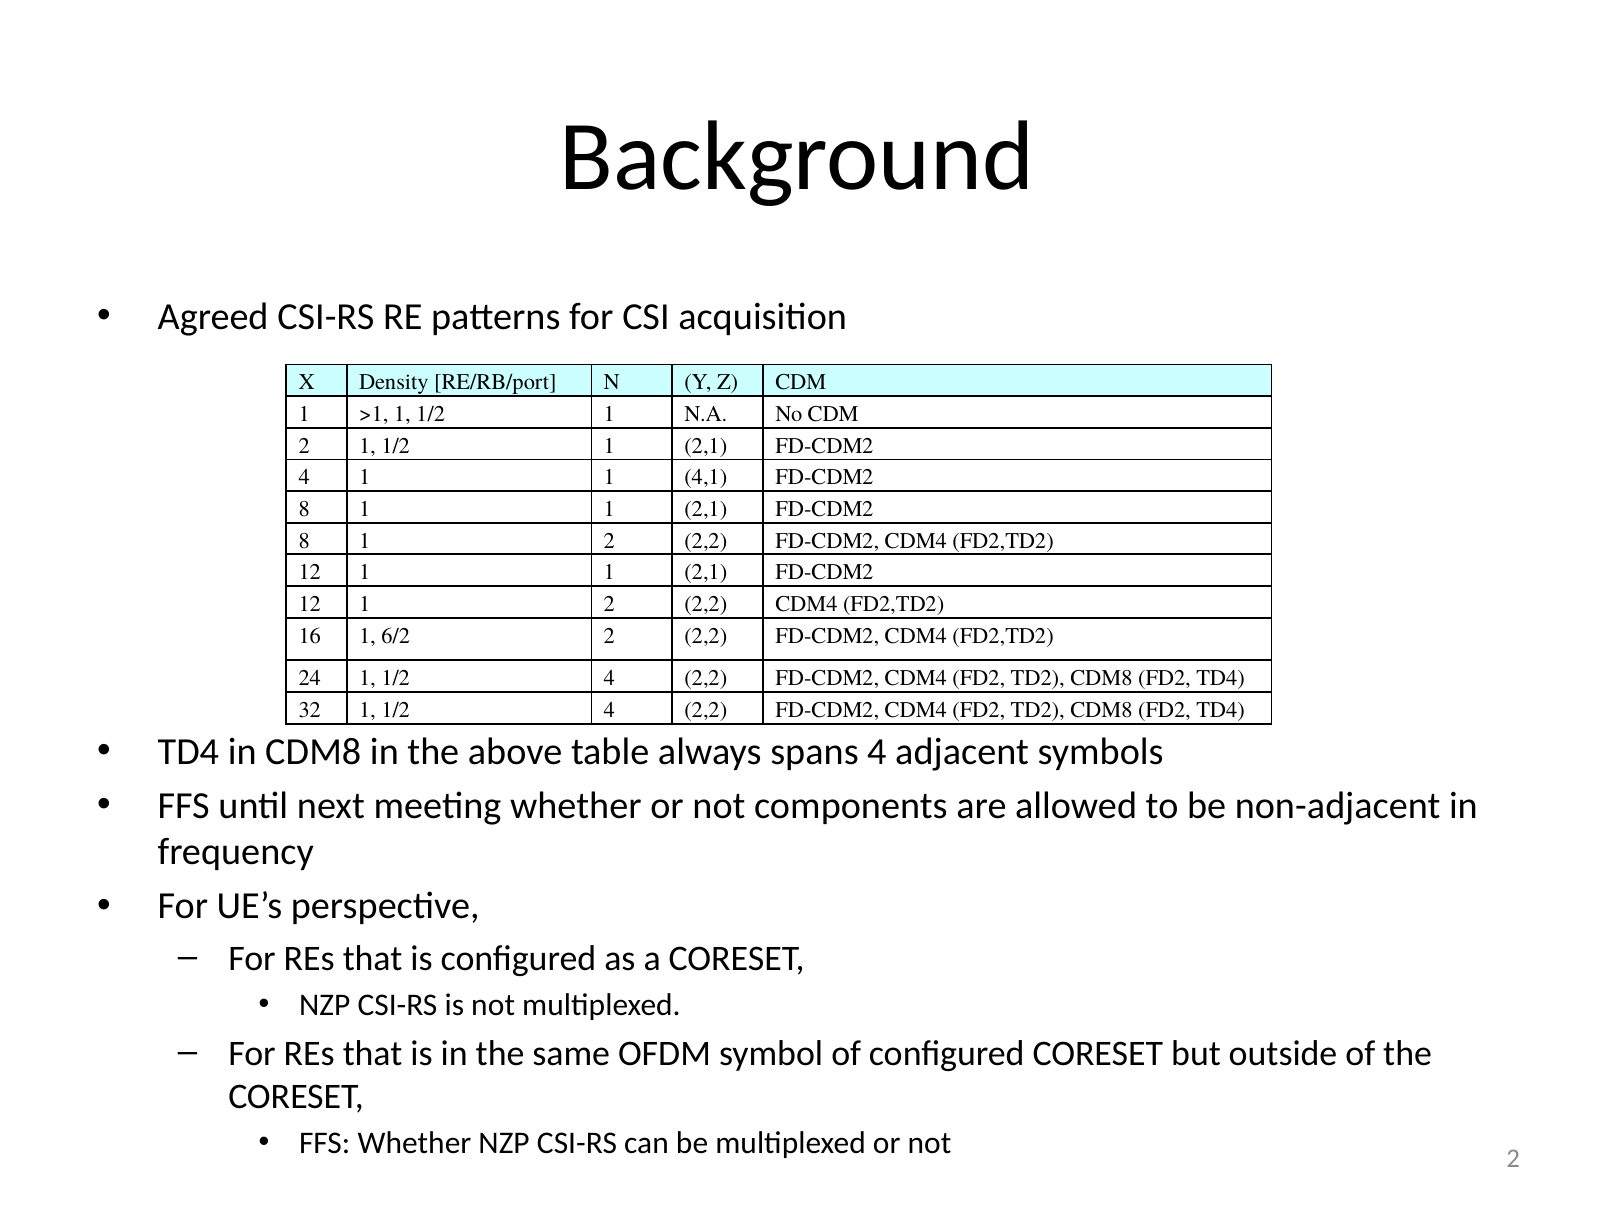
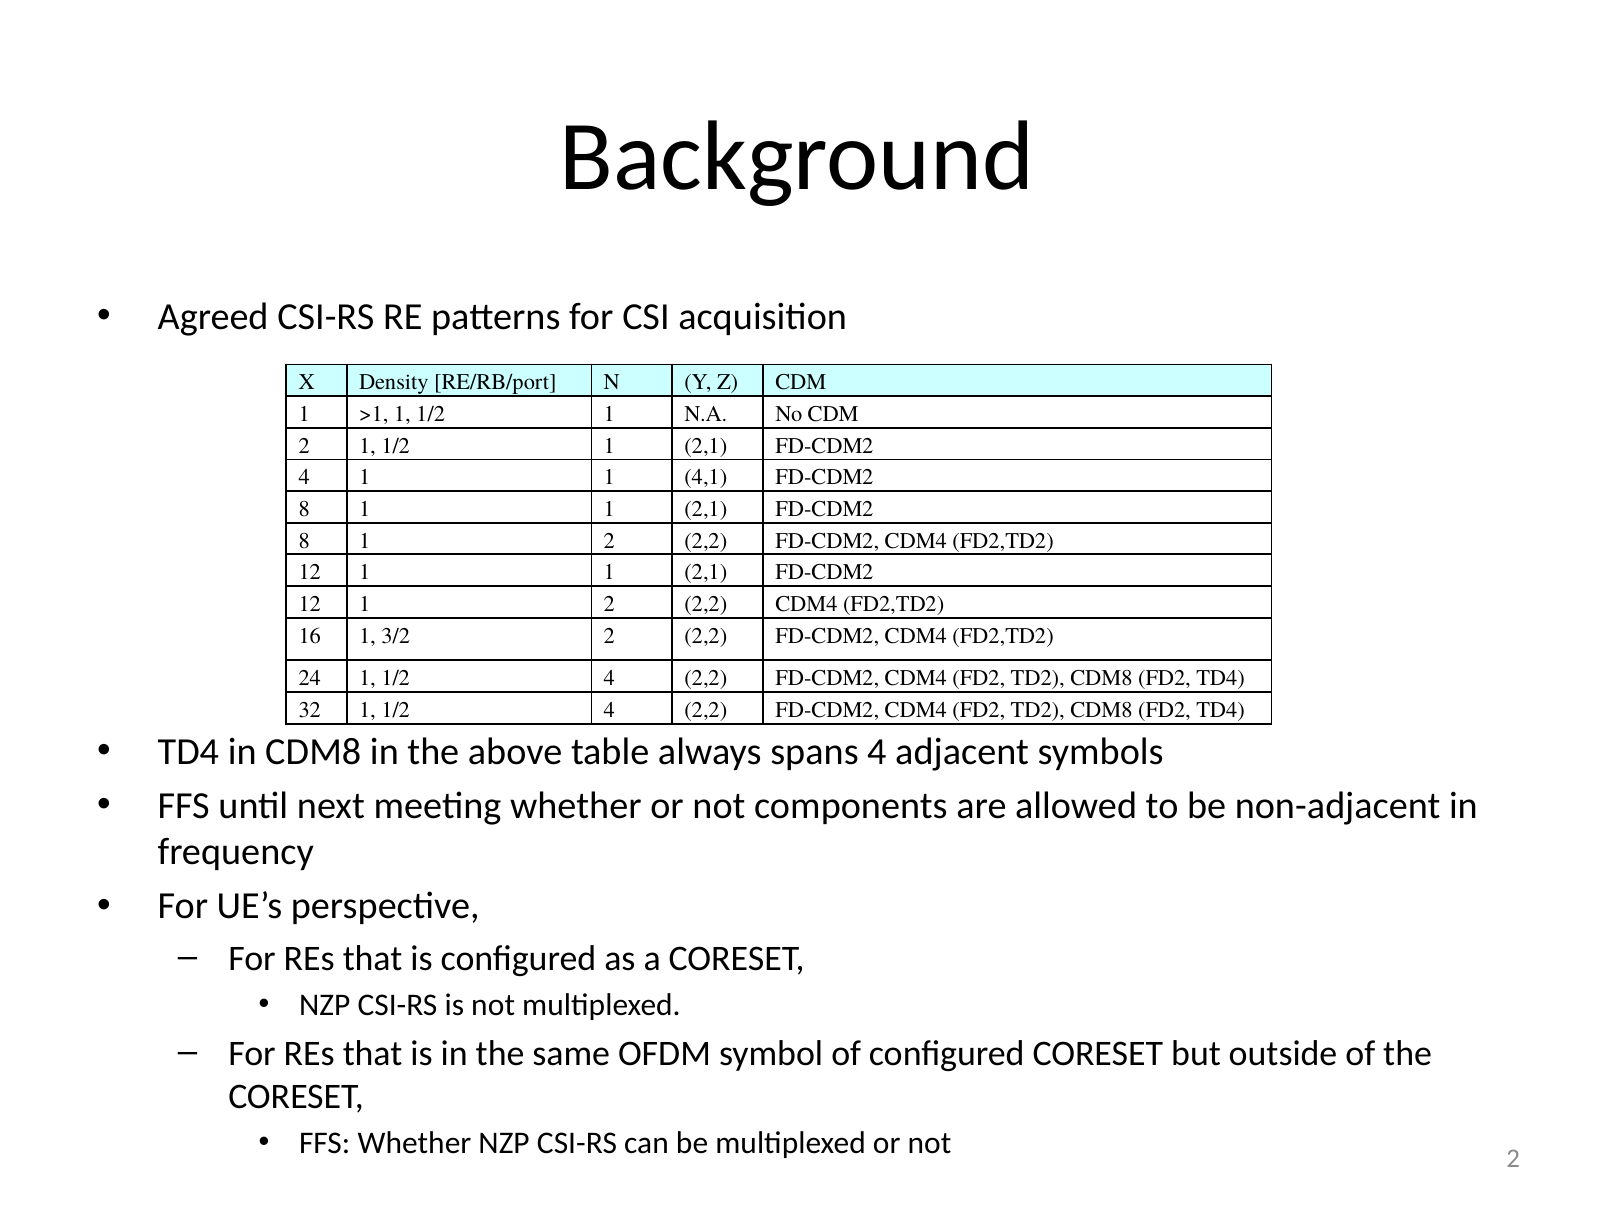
6/2: 6/2 -> 3/2 (396, 636)
